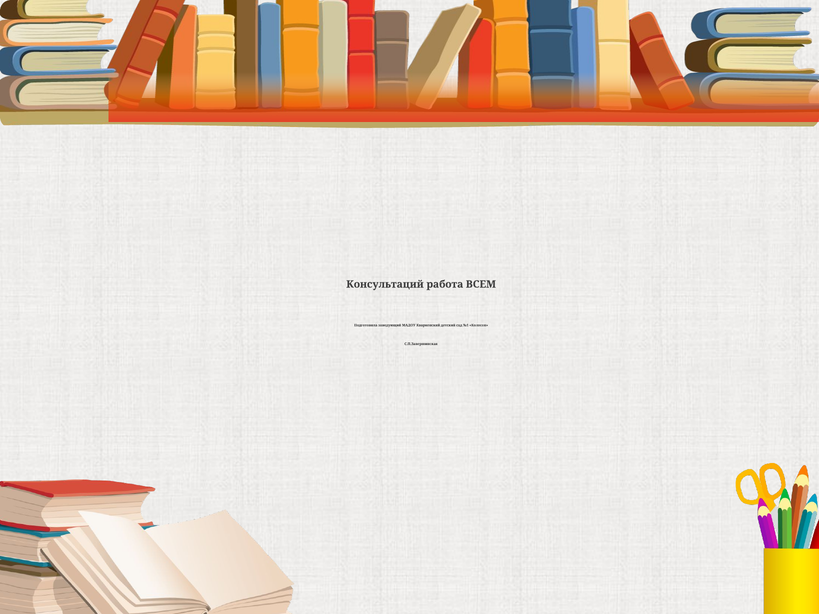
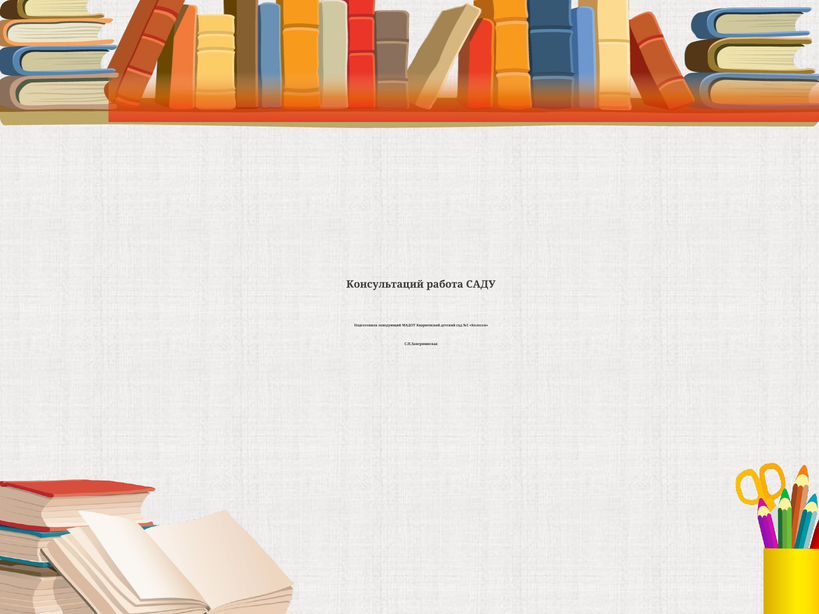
ВСЕМ: ВСЕМ -> САДУ (481, 284)
